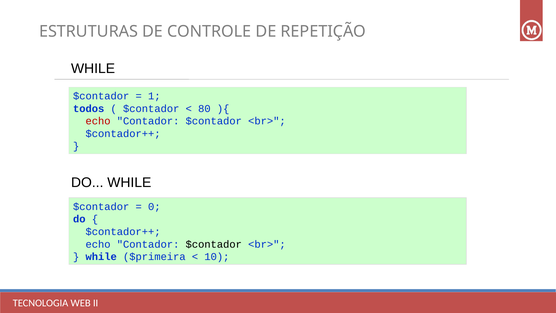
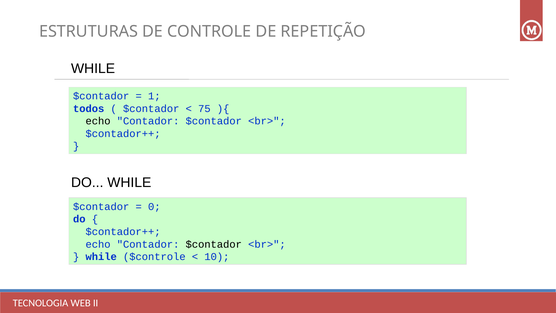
80: 80 -> 75 (204, 109)
echo colour: red -> black (98, 121)
$primeira: $primeira -> $controle (154, 257)
